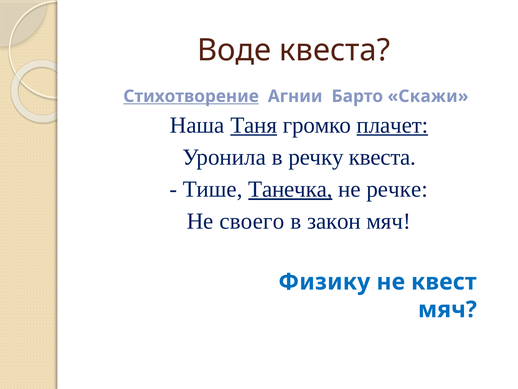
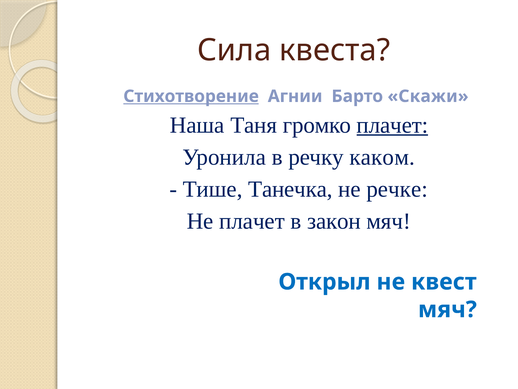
Воде: Воде -> Сила (234, 50)
Таня underline: present -> none (254, 125)
речку квеста: квеста -> каком (382, 157)
Танечка underline: present -> none (290, 189)
Не своего: своего -> плачет (252, 221)
Физику: Физику -> Открыл (324, 282)
